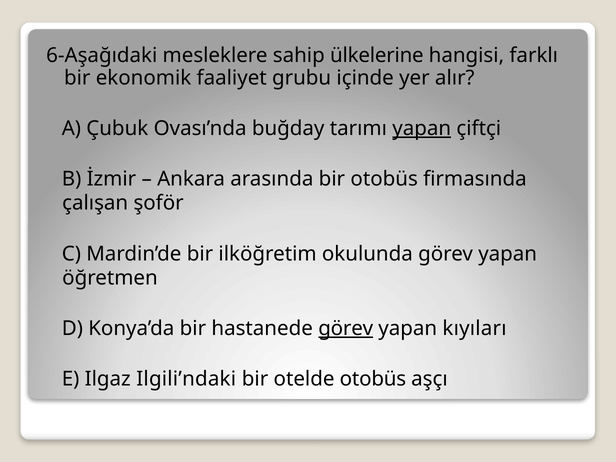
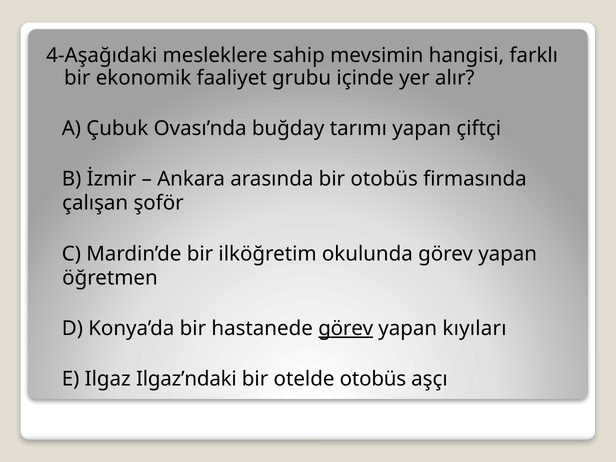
6-Aşağıdaki: 6-Aşağıdaki -> 4-Aşağıdaki (102, 56)
ülkelerine: ülkelerine -> mevsimin (377, 56)
yapan underline: present -> none (422, 128)
Ilgili’ndaki: Ilgili’ndaki -> Ilgaz’ndaki (186, 379)
